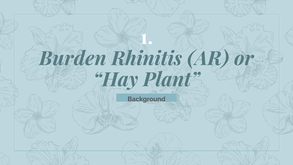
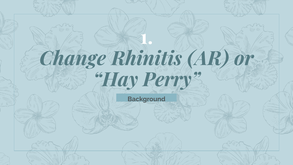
Burden: Burden -> Change (73, 59)
Plant: Plant -> Perry (172, 80)
